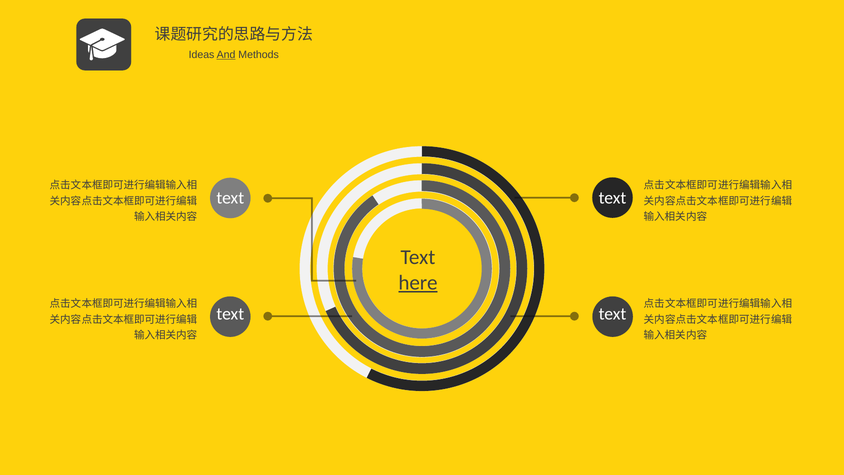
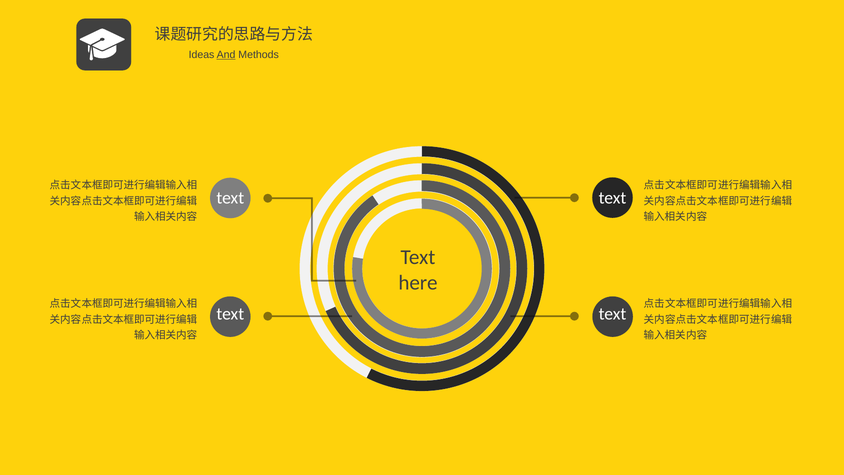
here underline: present -> none (418, 282)
